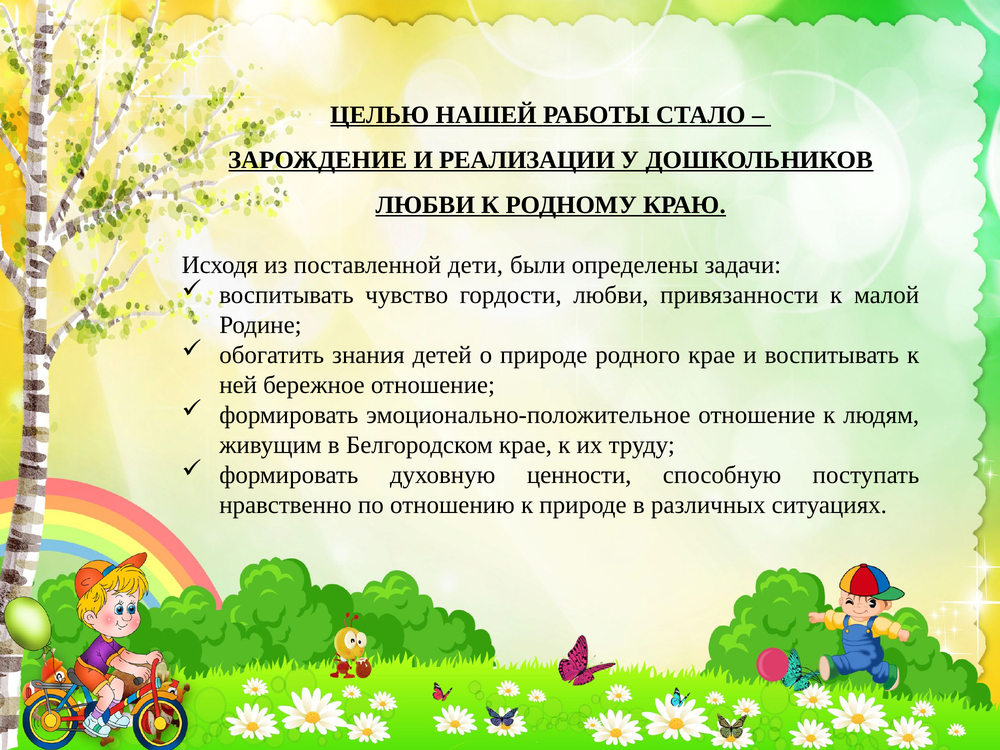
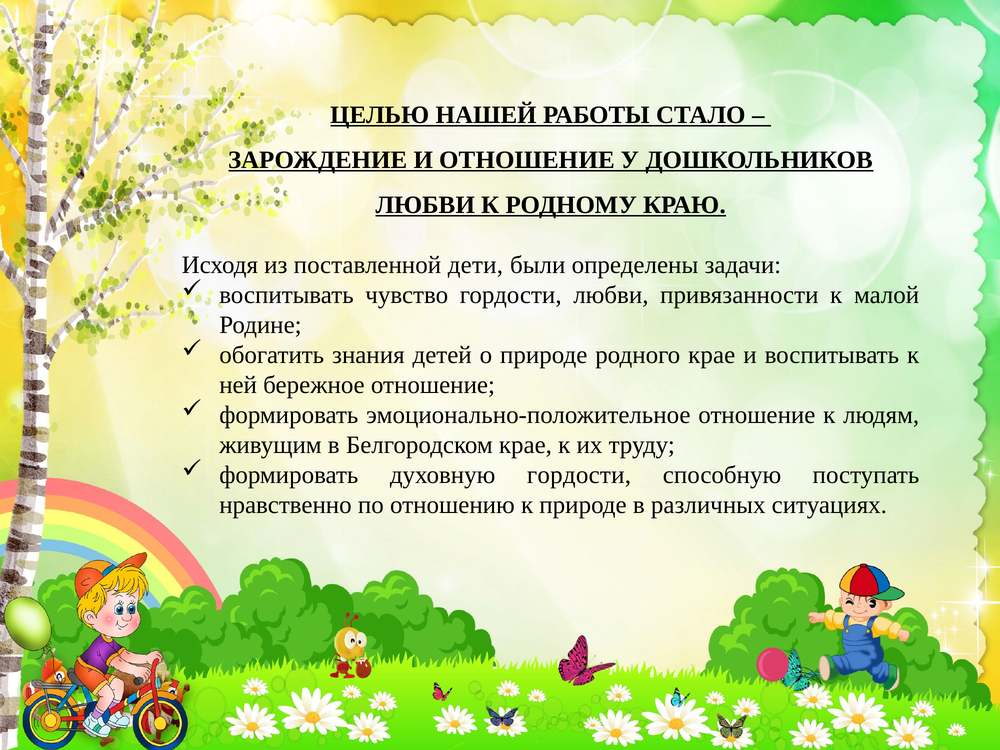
И РЕАЛИЗАЦИИ: РЕАЛИЗАЦИИ -> ОТНОШЕНИЕ (527, 160)
духовную ценности: ценности -> гордости (579, 475)
